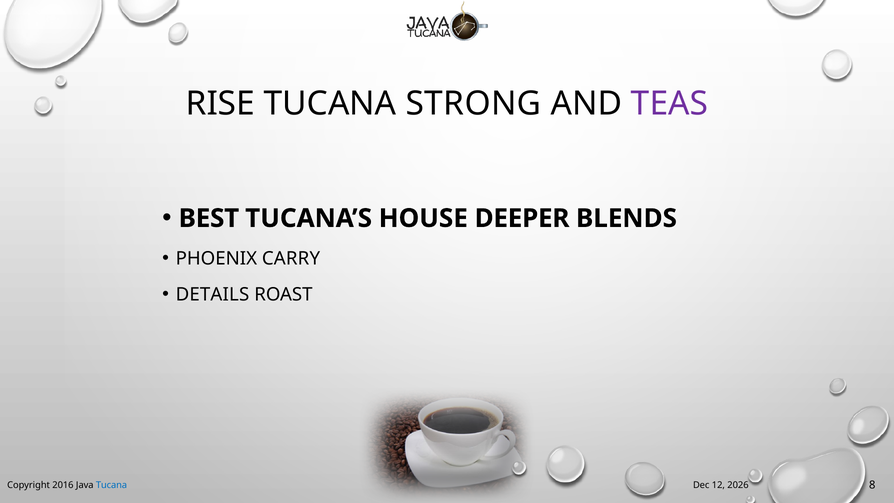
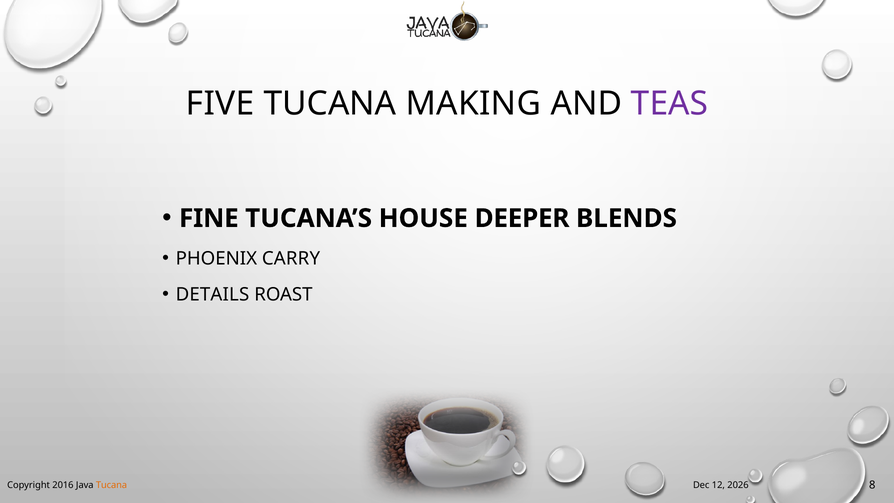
RISE: RISE -> FIVE (220, 104)
STRONG: STRONG -> MAKING (473, 104)
BEST: BEST -> FINE (209, 218)
Tucana colour: blue -> orange (112, 485)
